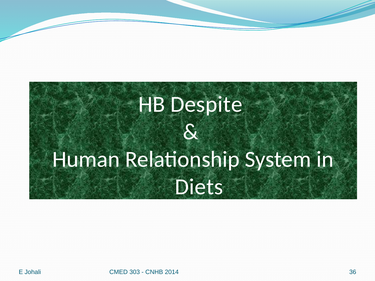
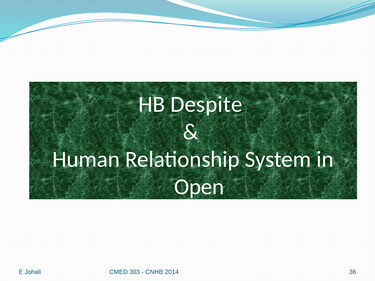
Diets: Diets -> Open (199, 187)
